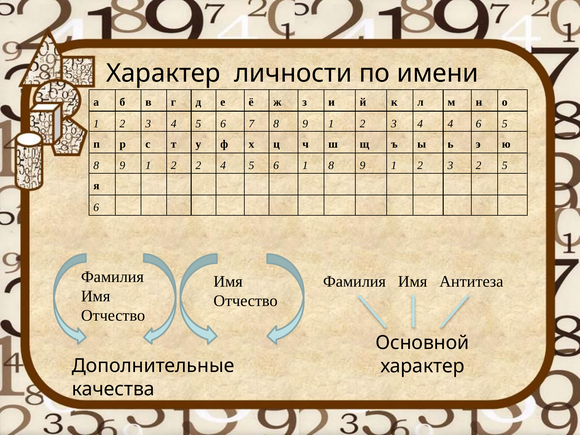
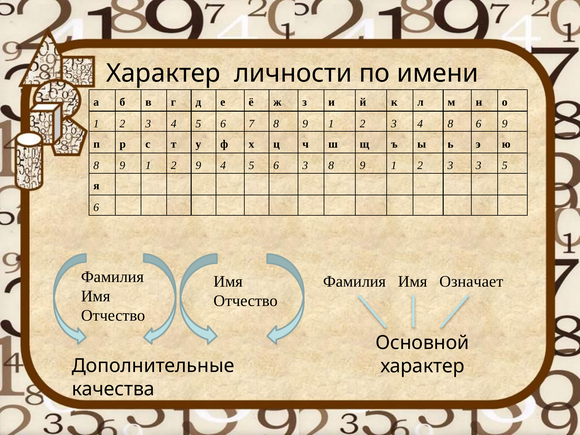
4 4: 4 -> 8 (450, 124)
6 5: 5 -> 9 (505, 124)
2 2: 2 -> 9 (198, 166)
6 1: 1 -> 3 (305, 166)
3 2: 2 -> 3 (479, 166)
Антитеза: Антитеза -> Означает (471, 281)
